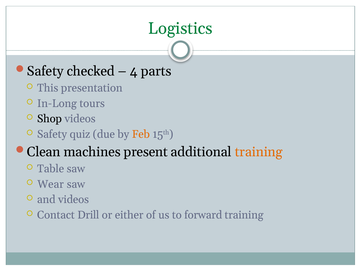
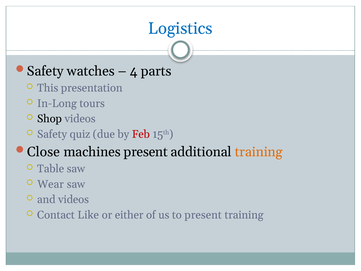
Logistics colour: green -> blue (180, 28)
checked: checked -> watches (91, 71)
Feb colour: orange -> red (141, 134)
Clean: Clean -> Close (44, 152)
Drill: Drill -> Like (88, 215)
to forward: forward -> present (203, 215)
